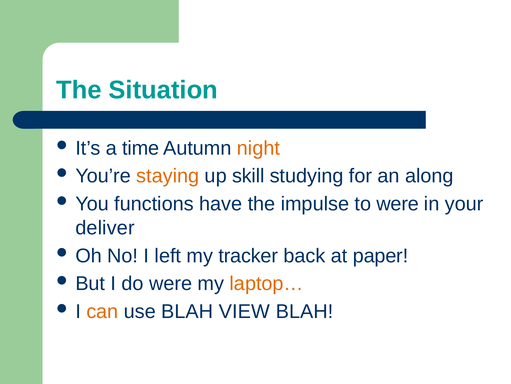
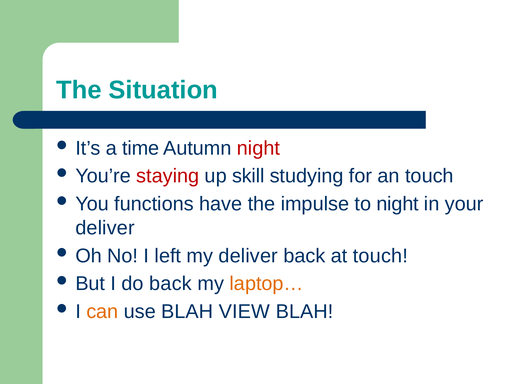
night colour: orange -> red (258, 148)
staying colour: orange -> red (168, 176)
an along: along -> touch (429, 176)
to were: were -> night (398, 204)
my tracker: tracker -> deliver (248, 255)
at paper: paper -> touch (380, 255)
do were: were -> back (171, 283)
